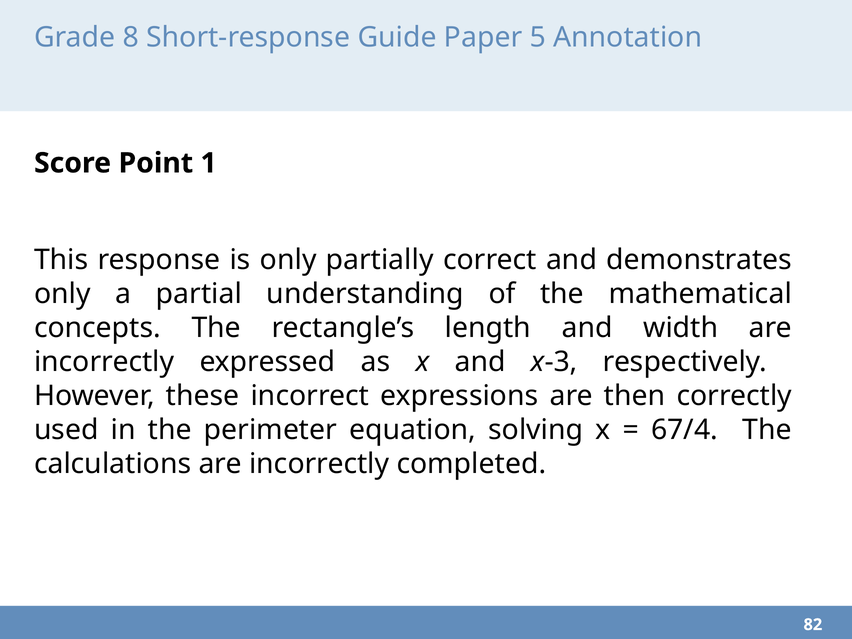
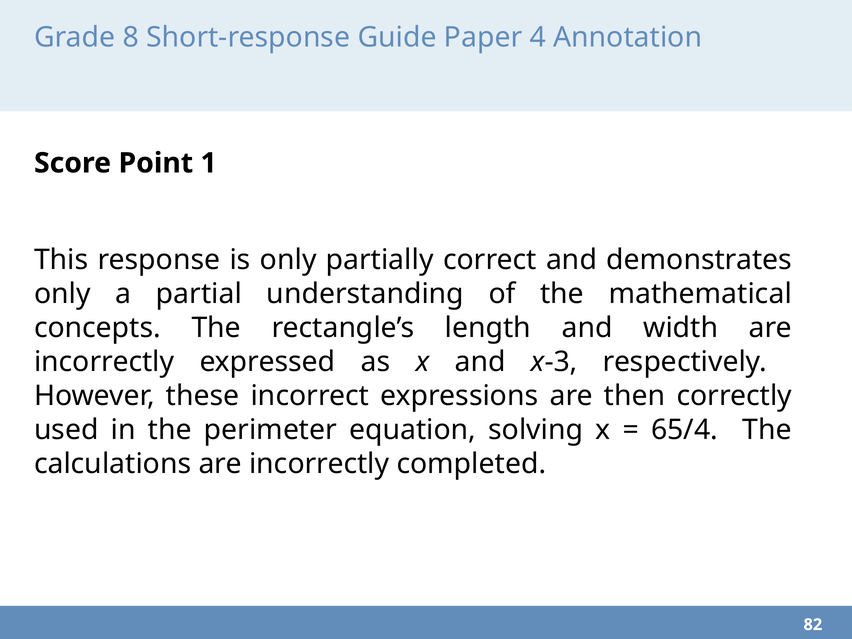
5: 5 -> 4 (538, 37)
67/4: 67/4 -> 65/4 (684, 430)
